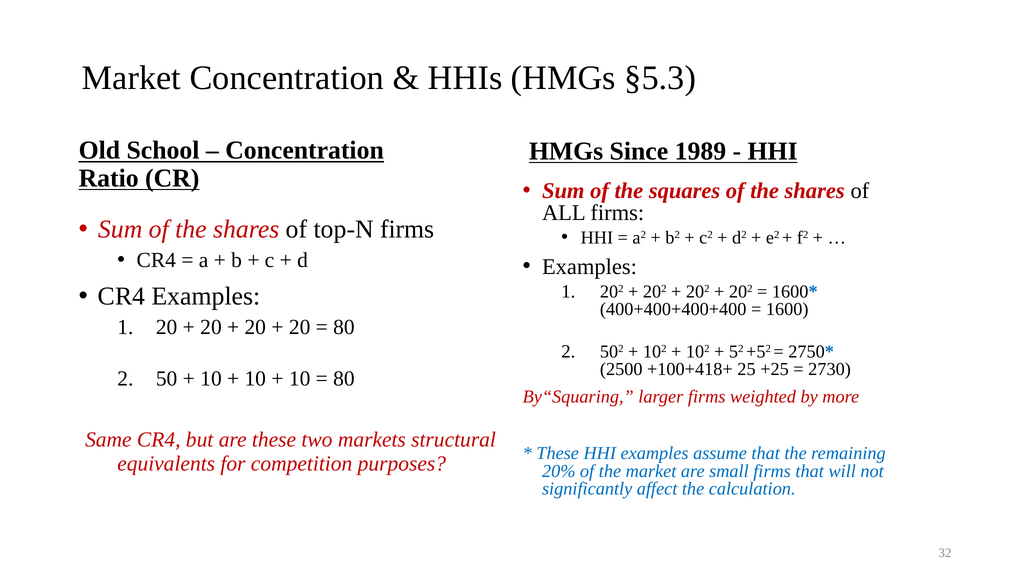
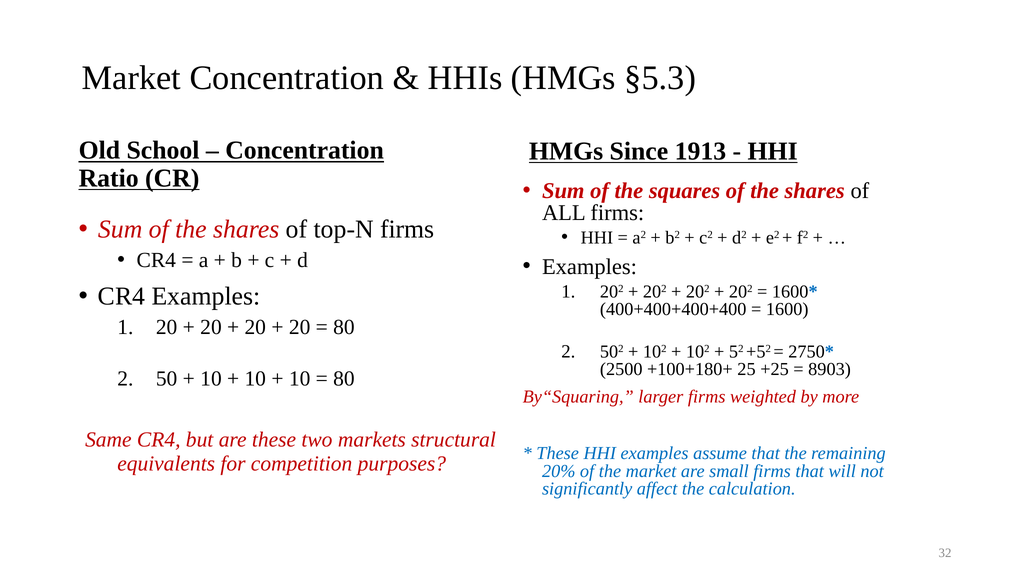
1989: 1989 -> 1913 (700, 151)
+100+418+: +100+418+ -> +100+180+ (690, 370)
2730: 2730 -> 8903 (830, 370)
